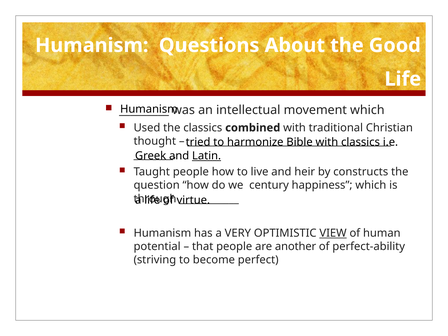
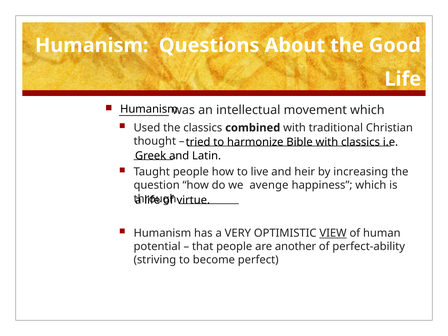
Latin underline: present -> none (207, 156)
constructs: constructs -> increasing (361, 172)
century: century -> avenge (269, 185)
